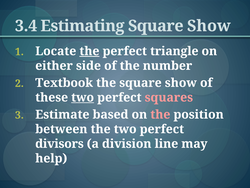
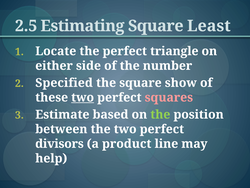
3.4: 3.4 -> 2.5 (26, 26)
Estimating Square Show: Show -> Least (209, 26)
the underline: present -> none (89, 51)
Textbook: Textbook -> Specified (64, 83)
the colour: pink -> light green (160, 114)
division: division -> product (127, 143)
